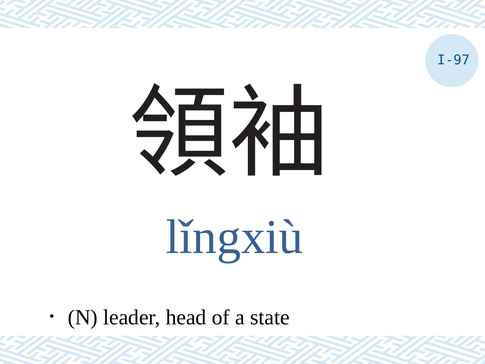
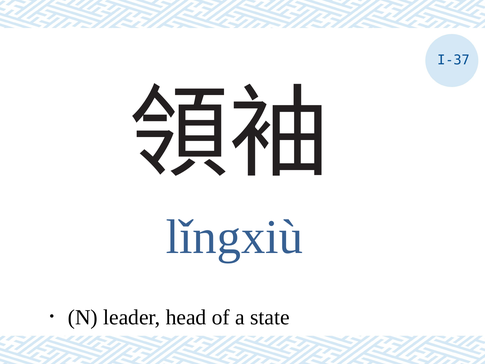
I-97: I-97 -> I-37 (453, 60)
